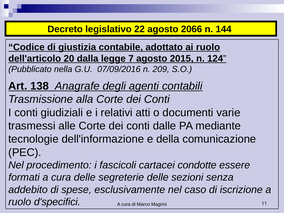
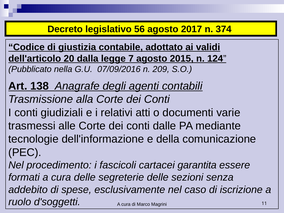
22: 22 -> 56 (139, 29)
2066: 2066 -> 2017 (192, 29)
144: 144 -> 374 (224, 29)
ai ruolo: ruolo -> validi (208, 47)
condotte: condotte -> garantita (197, 165)
d'specifici: d'specifici -> d'soggetti (57, 202)
